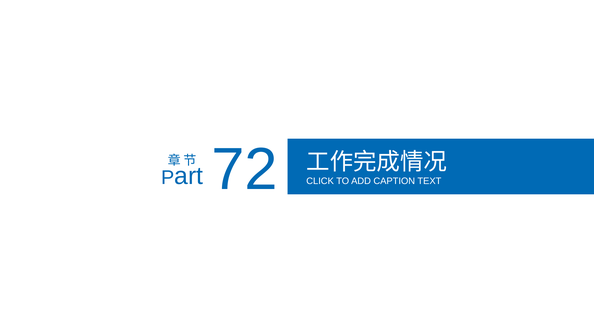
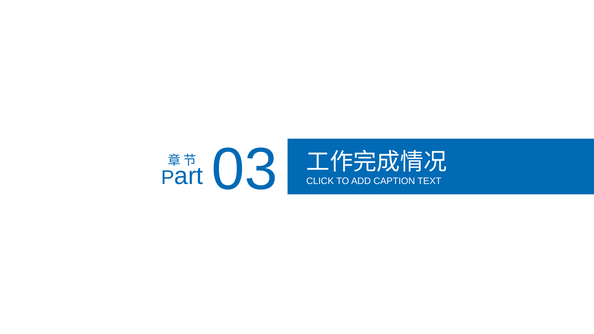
72: 72 -> 03 (245, 170)
